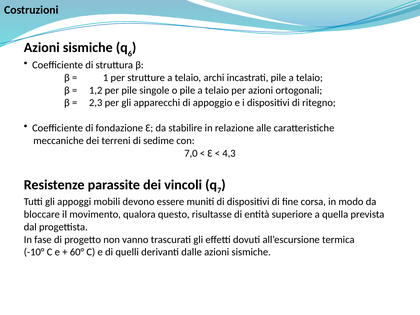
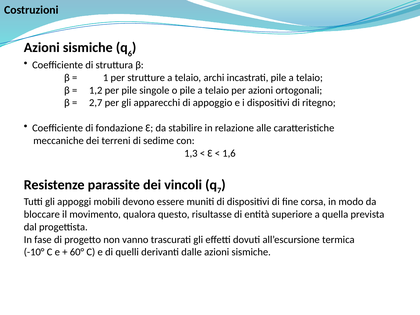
2,3: 2,3 -> 2,7 (96, 103)
7,0: 7,0 -> 1,3 (191, 153)
4,3: 4,3 -> 1,6 (229, 153)
